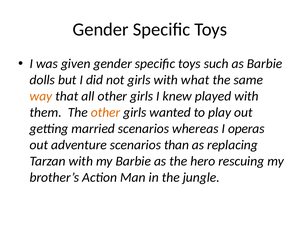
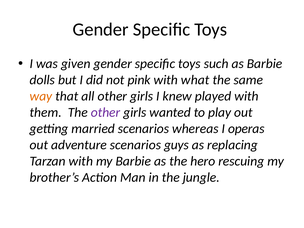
not girls: girls -> pink (139, 80)
other colour: orange -> purple (106, 112)
than: than -> guys (177, 145)
